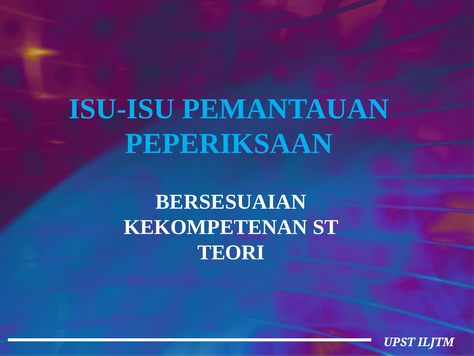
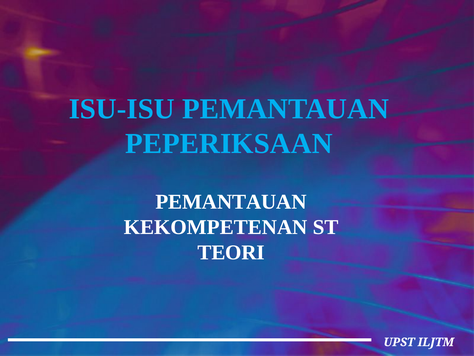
BERSESUAIAN: BERSESUAIAN -> PEMANTAUAN (231, 202)
